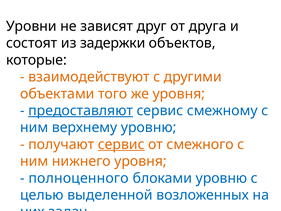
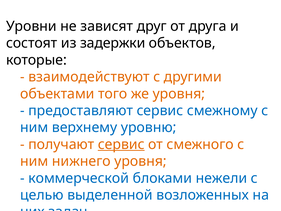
предоставляют underline: present -> none (81, 111)
полноценного: полноценного -> коммерческой (79, 178)
блоками уровню: уровню -> нежели (221, 178)
